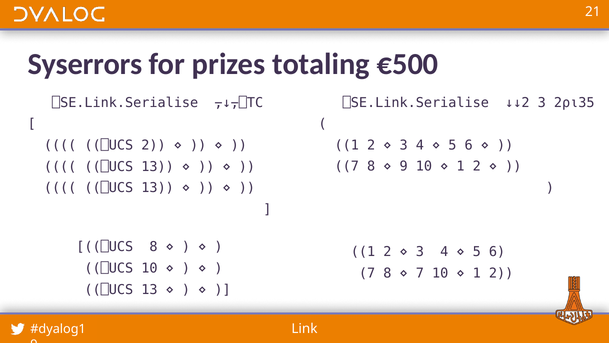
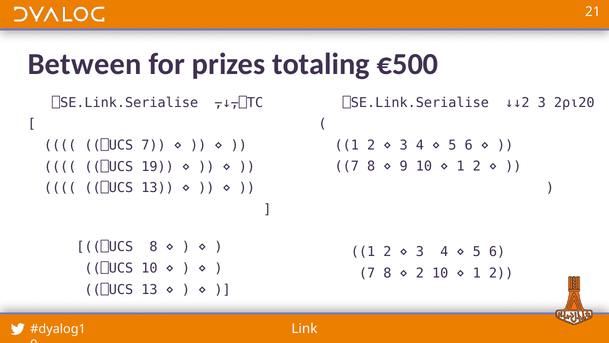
Syserrors: Syserrors -> Between (85, 64)
2⍴⍳35: 2⍴⍳35 -> 2⍴⍳20 (574, 102)
⎕UCS 2: 2 -> 7 (154, 145)
13: 13 -> 19 (158, 166)
7: 7 -> 2 (420, 273)
